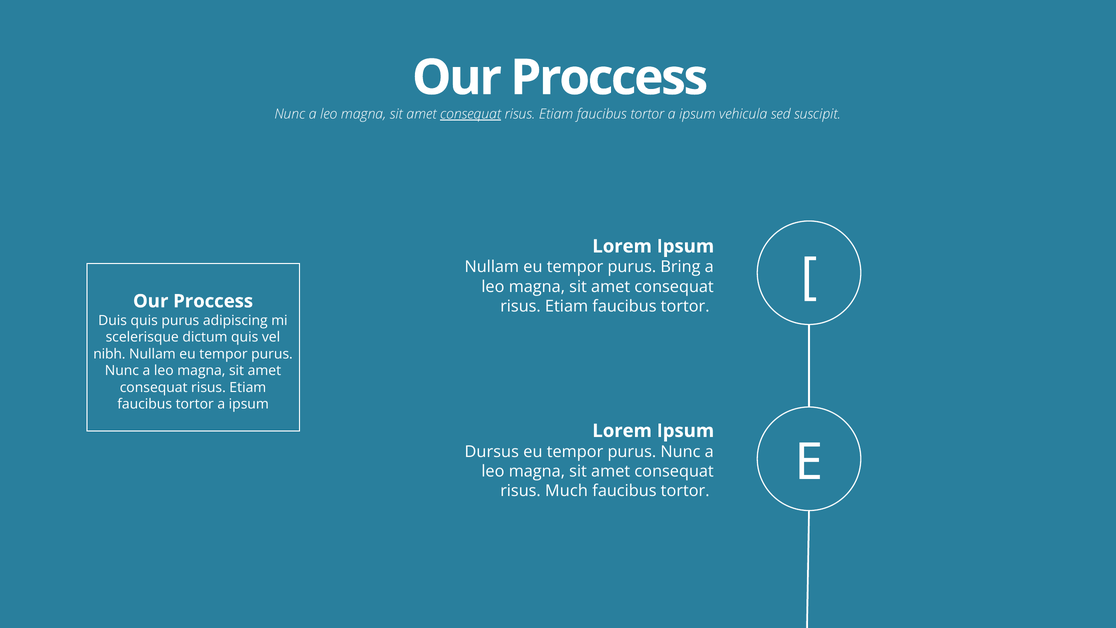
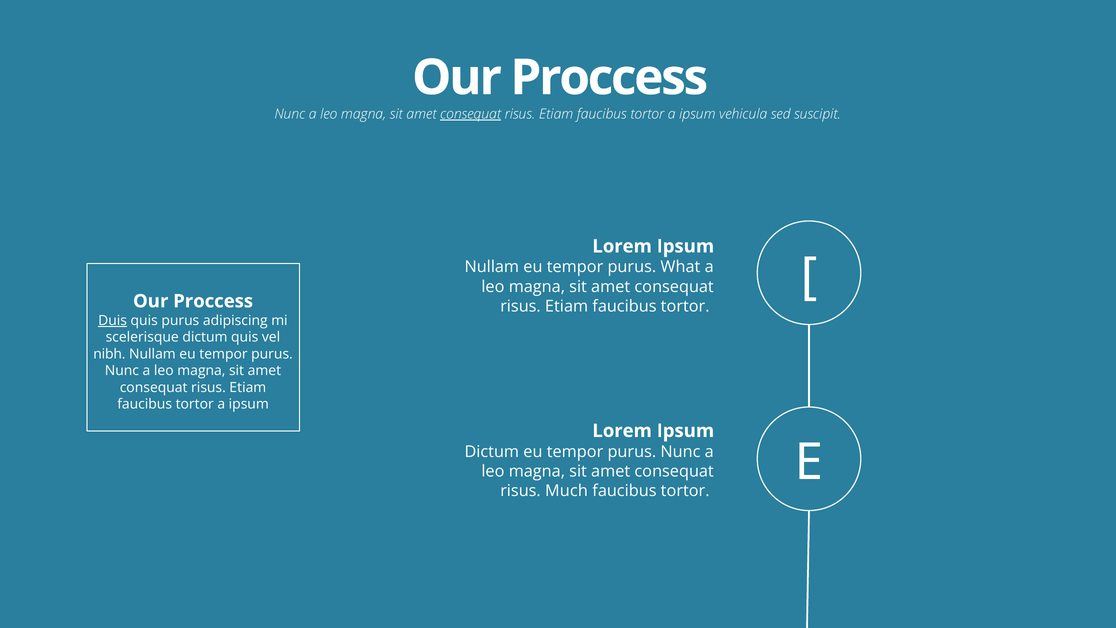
Bring: Bring -> What (680, 267)
Duis underline: none -> present (113, 320)
Dursus: Dursus -> Dictum (492, 451)
